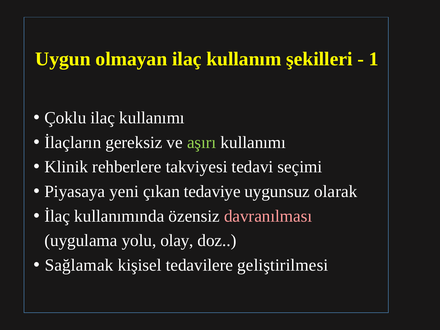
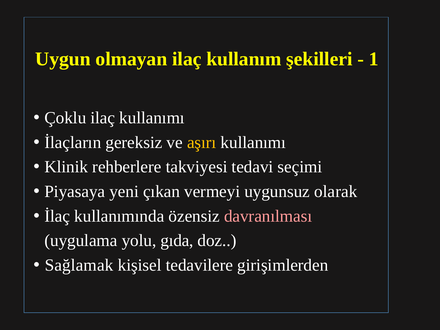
aşırı colour: light green -> yellow (202, 142)
tedaviye: tedaviye -> vermeyi (212, 192)
olay: olay -> gıda (177, 241)
geliştirilmesi: geliştirilmesi -> girişimlerden (283, 265)
